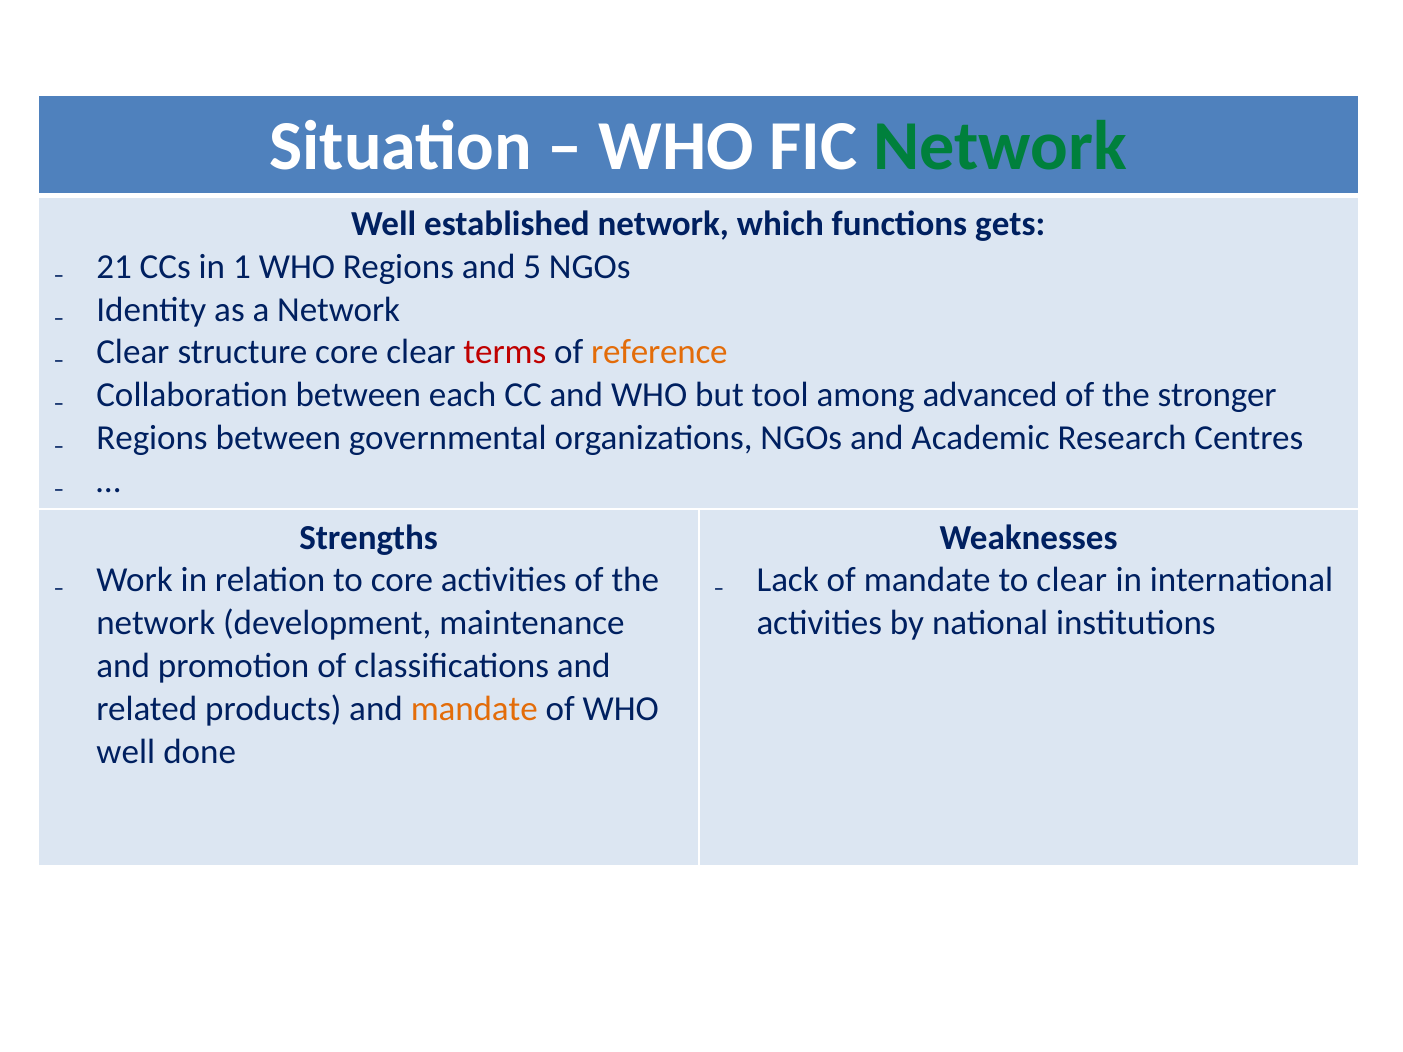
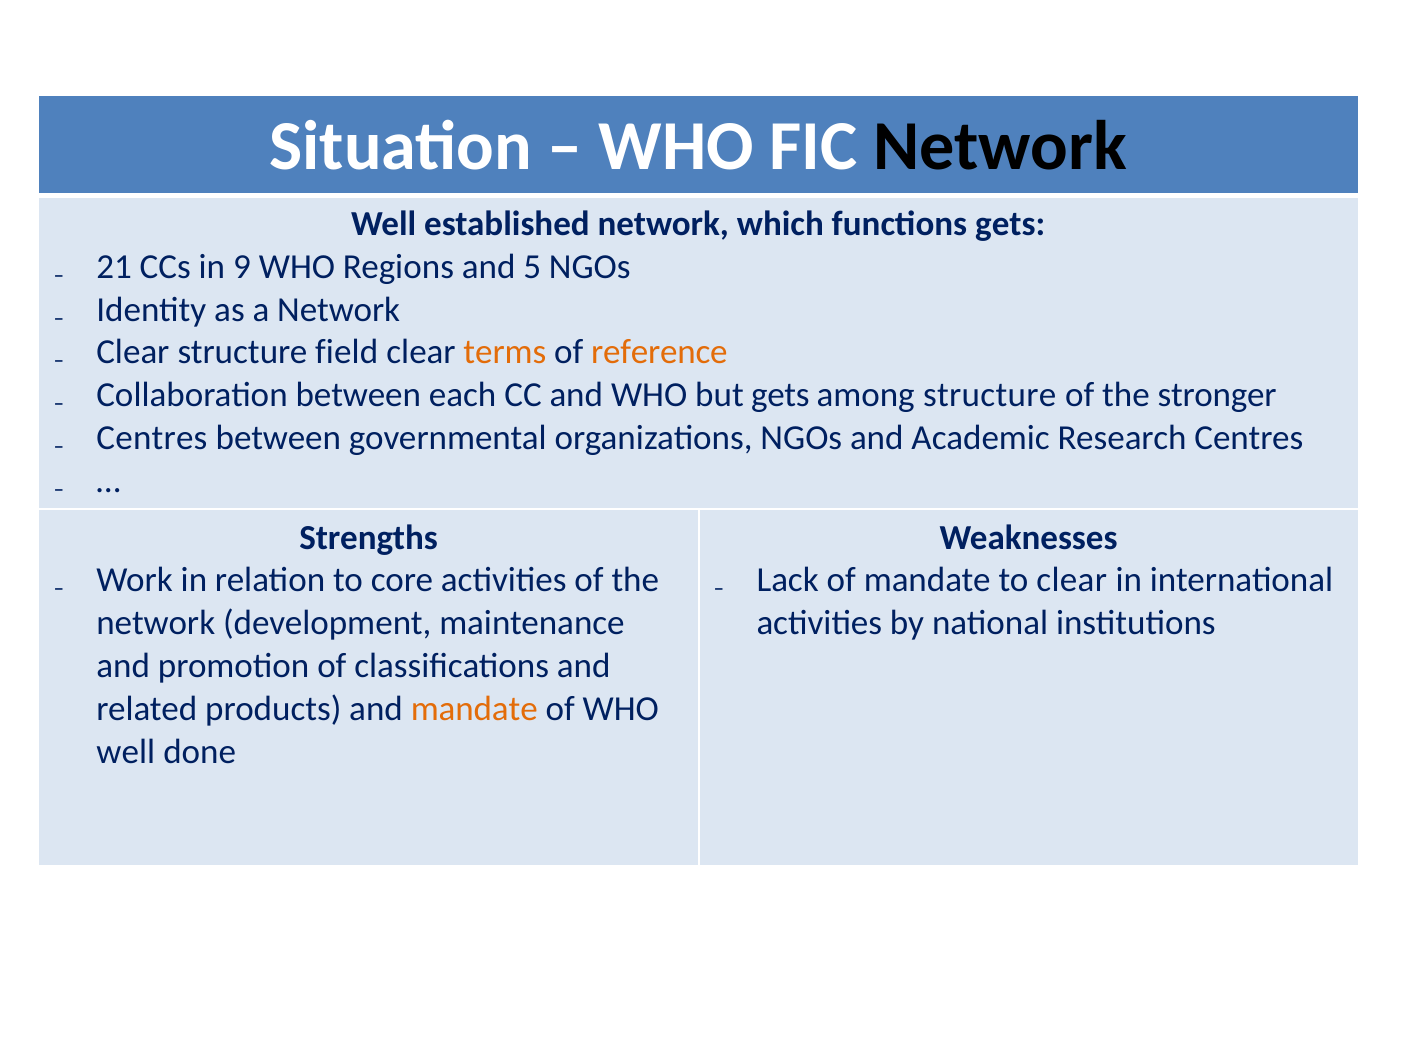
Network colour: green -> black (1000, 146)
1: 1 -> 9 (242, 267)
structure core: core -> field (347, 352)
terms colour: red -> orange (505, 352)
but tool: tool -> gets (780, 395)
among advanced: advanced -> structure (990, 395)
Regions: Regions -> Centres (152, 438)
